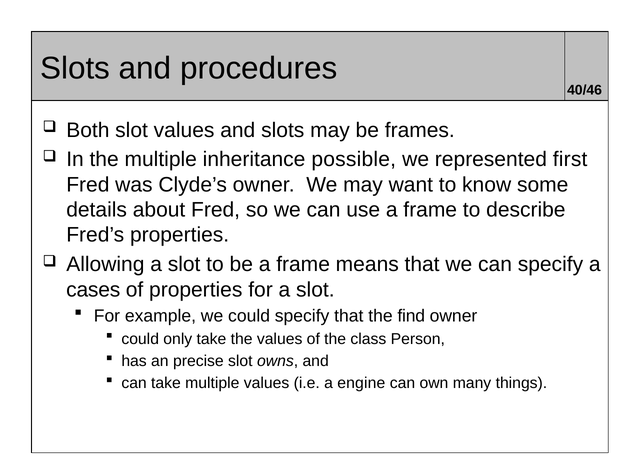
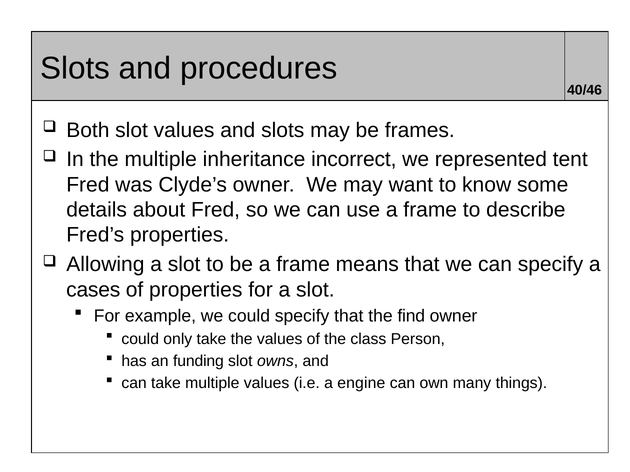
possible: possible -> incorrect (354, 160)
first: first -> tent (570, 160)
precise: precise -> funding (198, 361)
